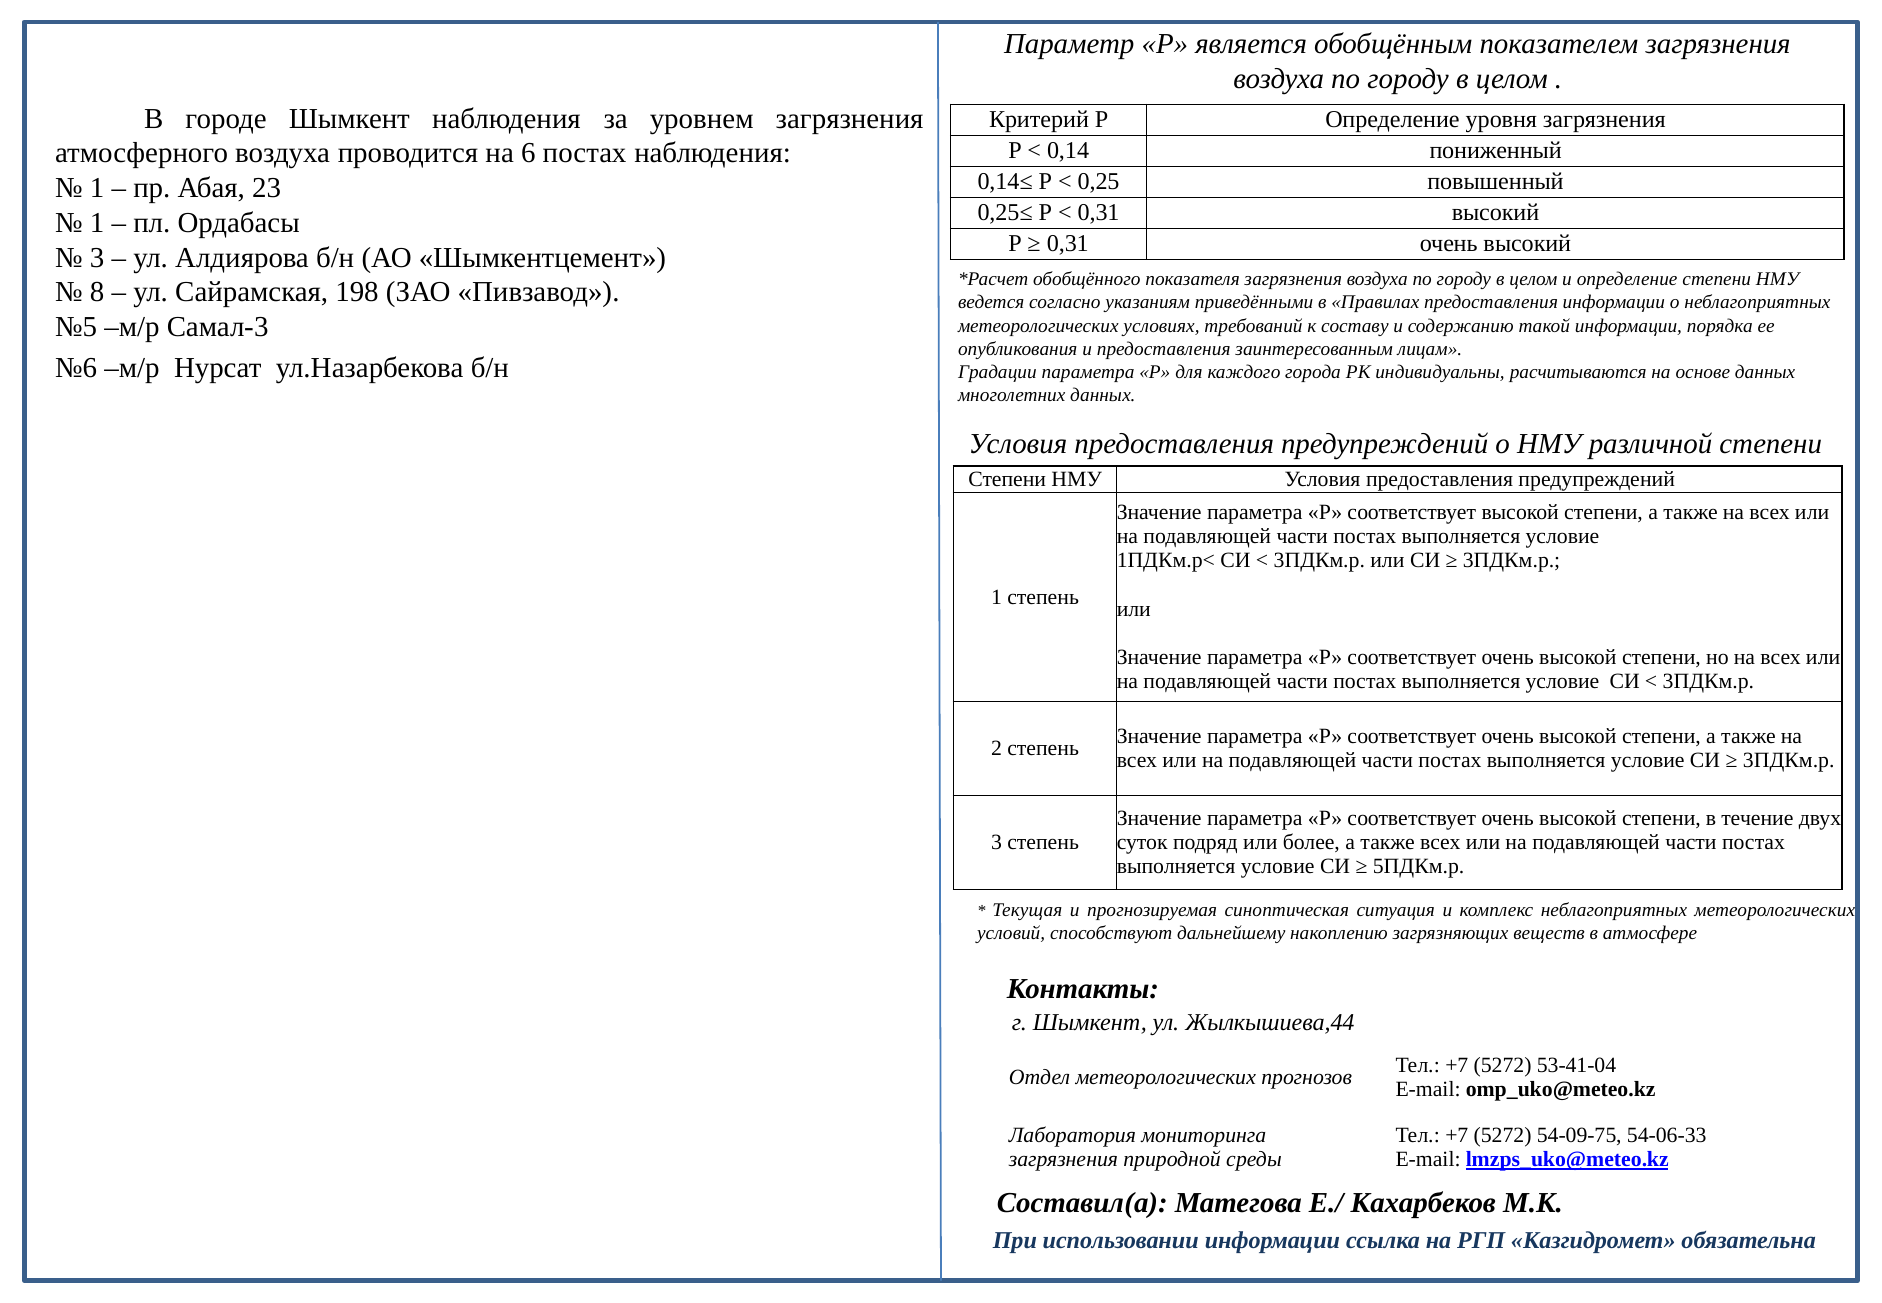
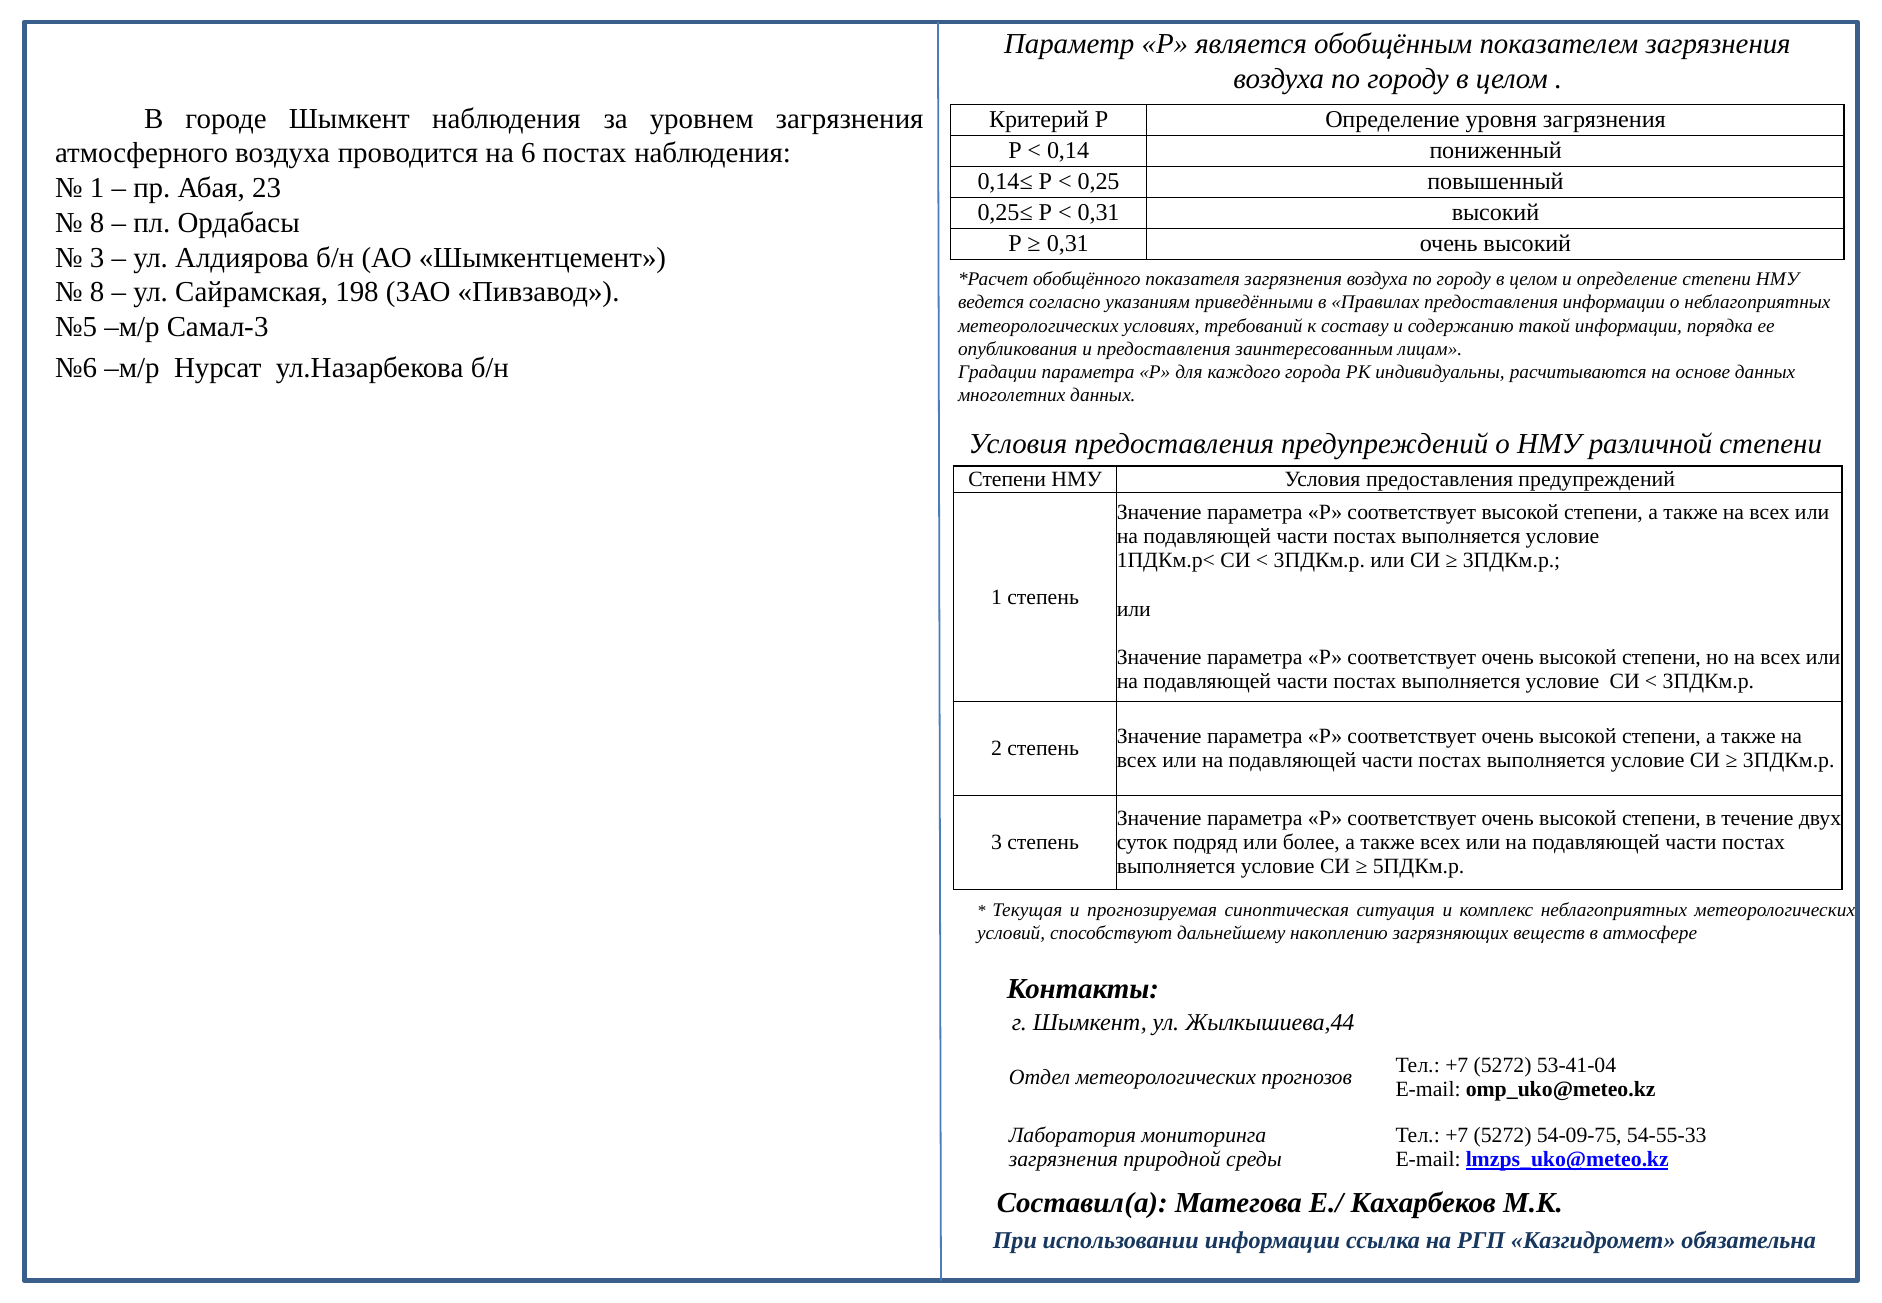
1: 1 -> 8 (97, 223)
54-06-33: 54-06-33 -> 54-55-33 (1667, 1135)
